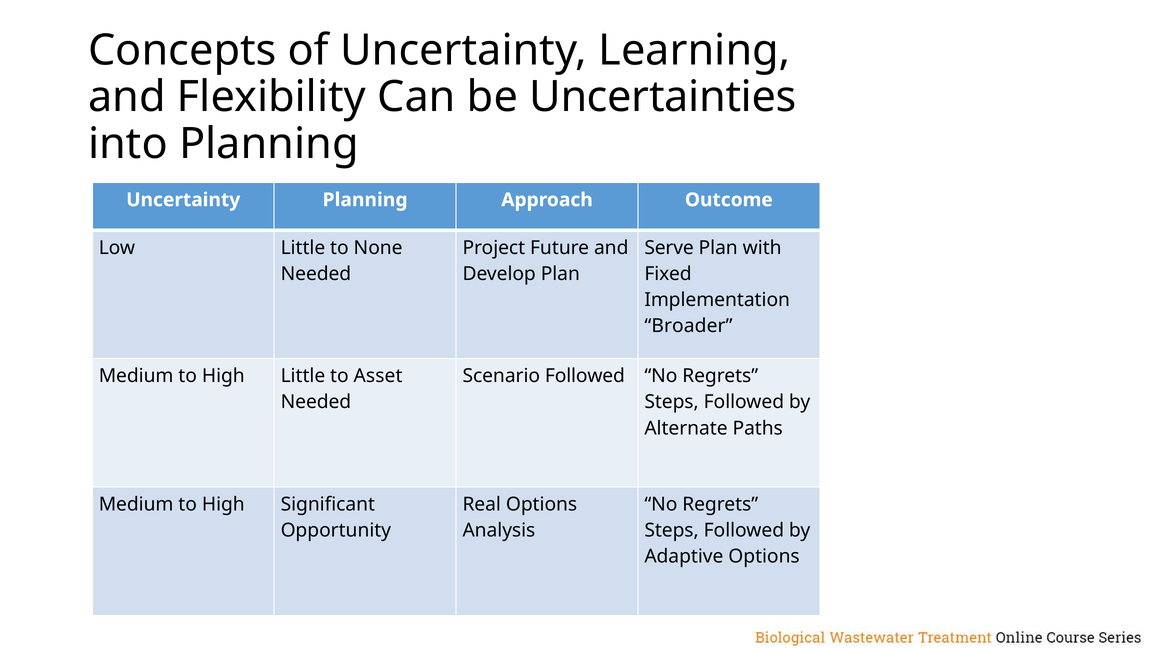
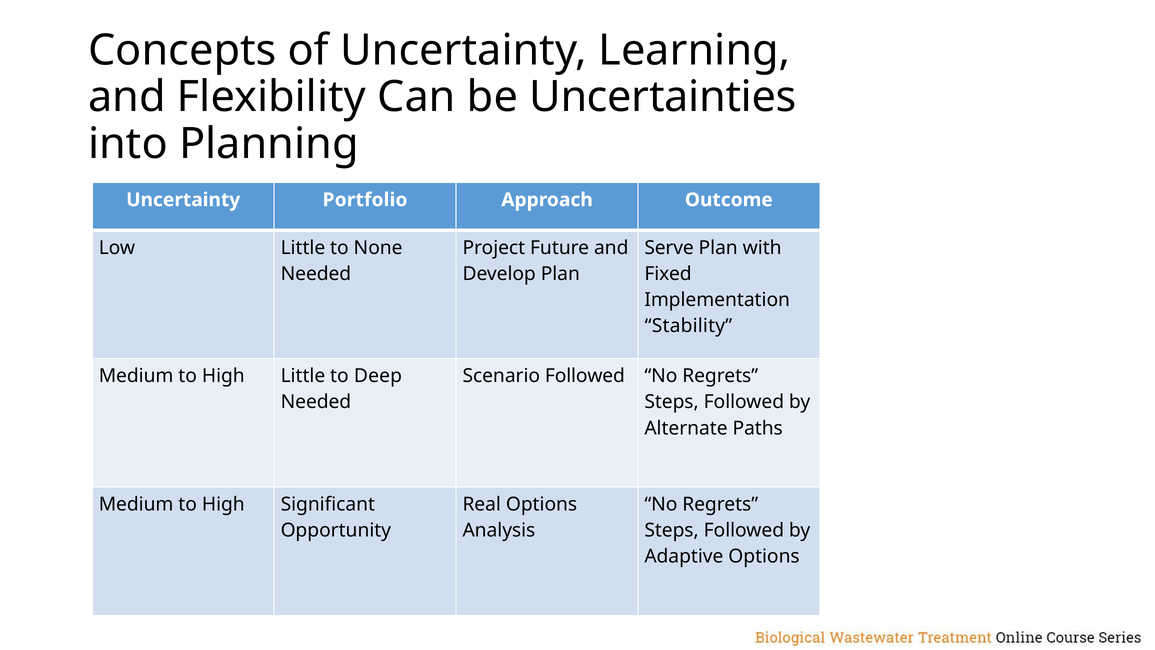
Uncertainty Planning: Planning -> Portfolio (365, 200)
Broader: Broader -> Stability (688, 326)
Asset: Asset -> Deep (378, 376)
